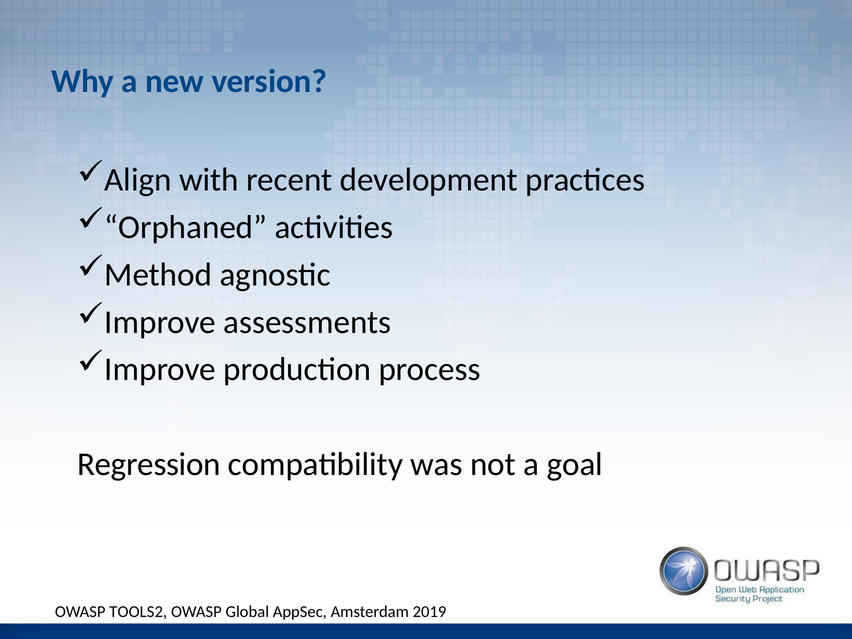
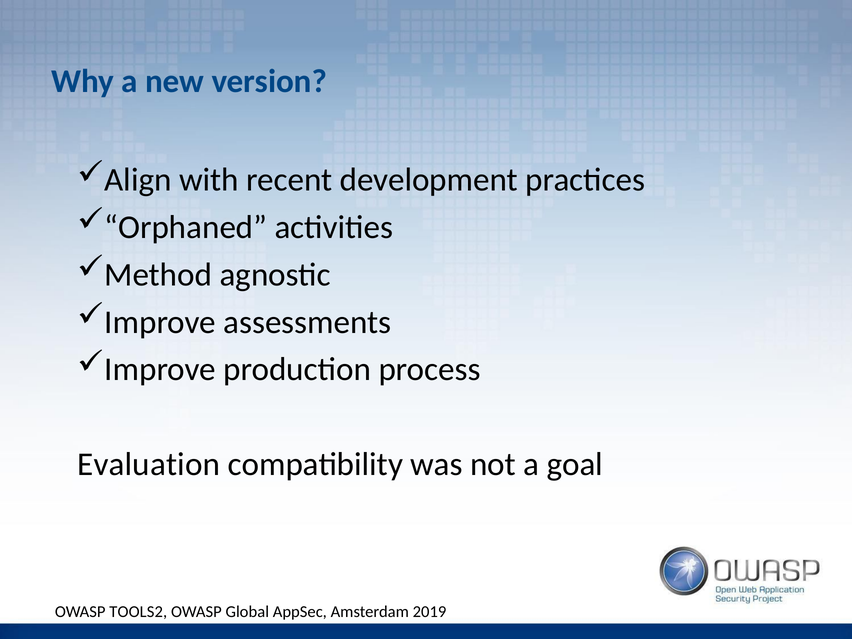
Regression: Regression -> Evaluation (149, 464)
